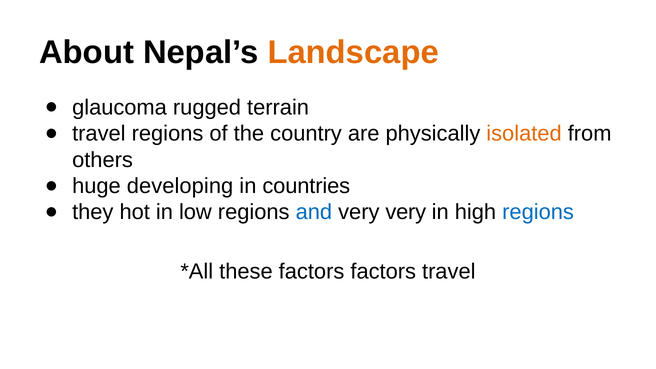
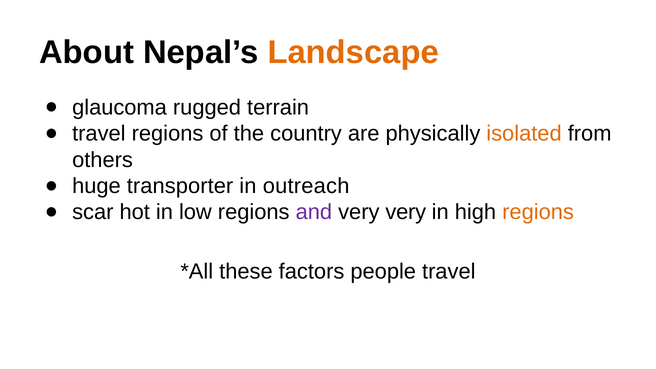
developing: developing -> transporter (180, 186)
countries: countries -> outreach (306, 186)
they: they -> scar (93, 212)
and colour: blue -> purple (314, 212)
regions colour: blue -> orange (538, 212)
factors factors: factors -> people (383, 271)
